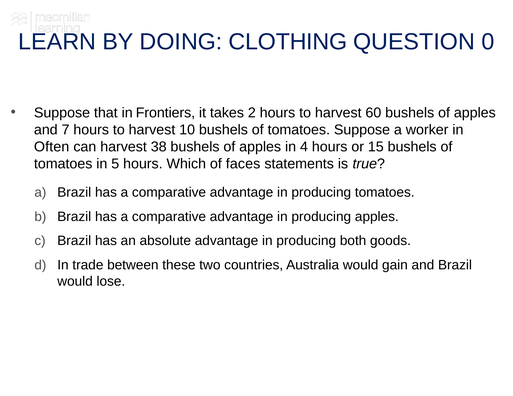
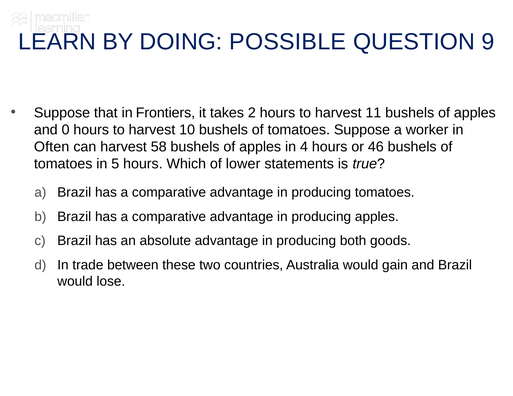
CLOTHING: CLOTHING -> POSSIBLE (288, 42)
0: 0 -> 9 (488, 42)
60: 60 -> 11 (373, 113)
7: 7 -> 0 (66, 130)
38: 38 -> 58 (159, 147)
15: 15 -> 46 (376, 147)
faces: faces -> lower (243, 164)
